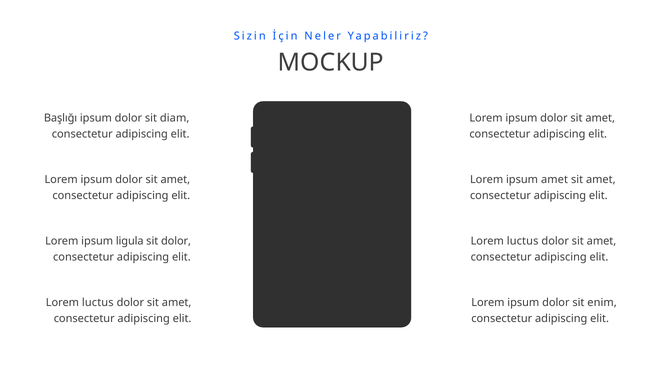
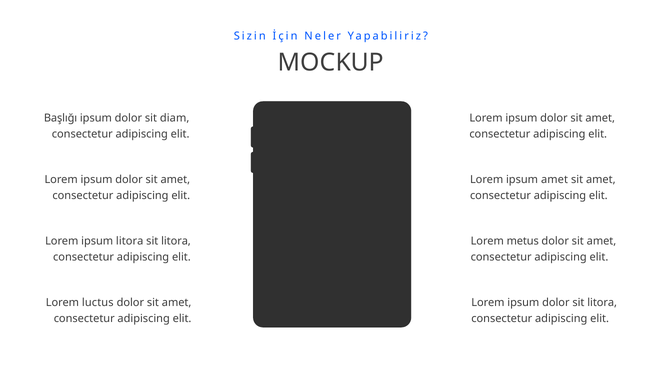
ipsum ligula: ligula -> litora (130, 241)
dolor: dolor -> litora (176, 241)
luctus: luctus -> metus (523, 241)
dolor sit enim: enim -> litora (602, 302)
